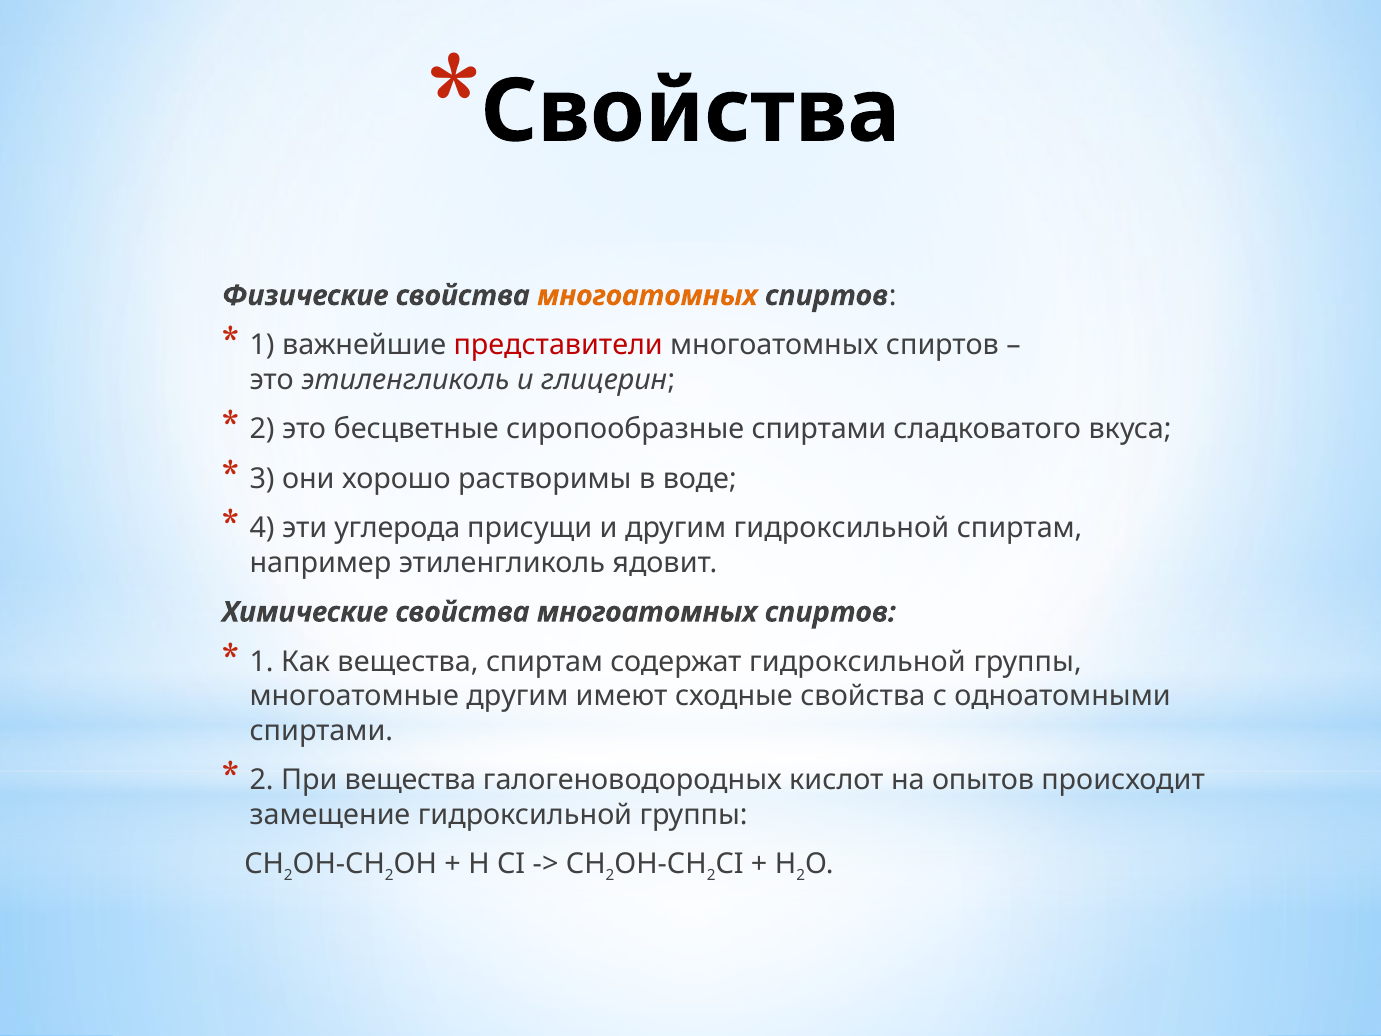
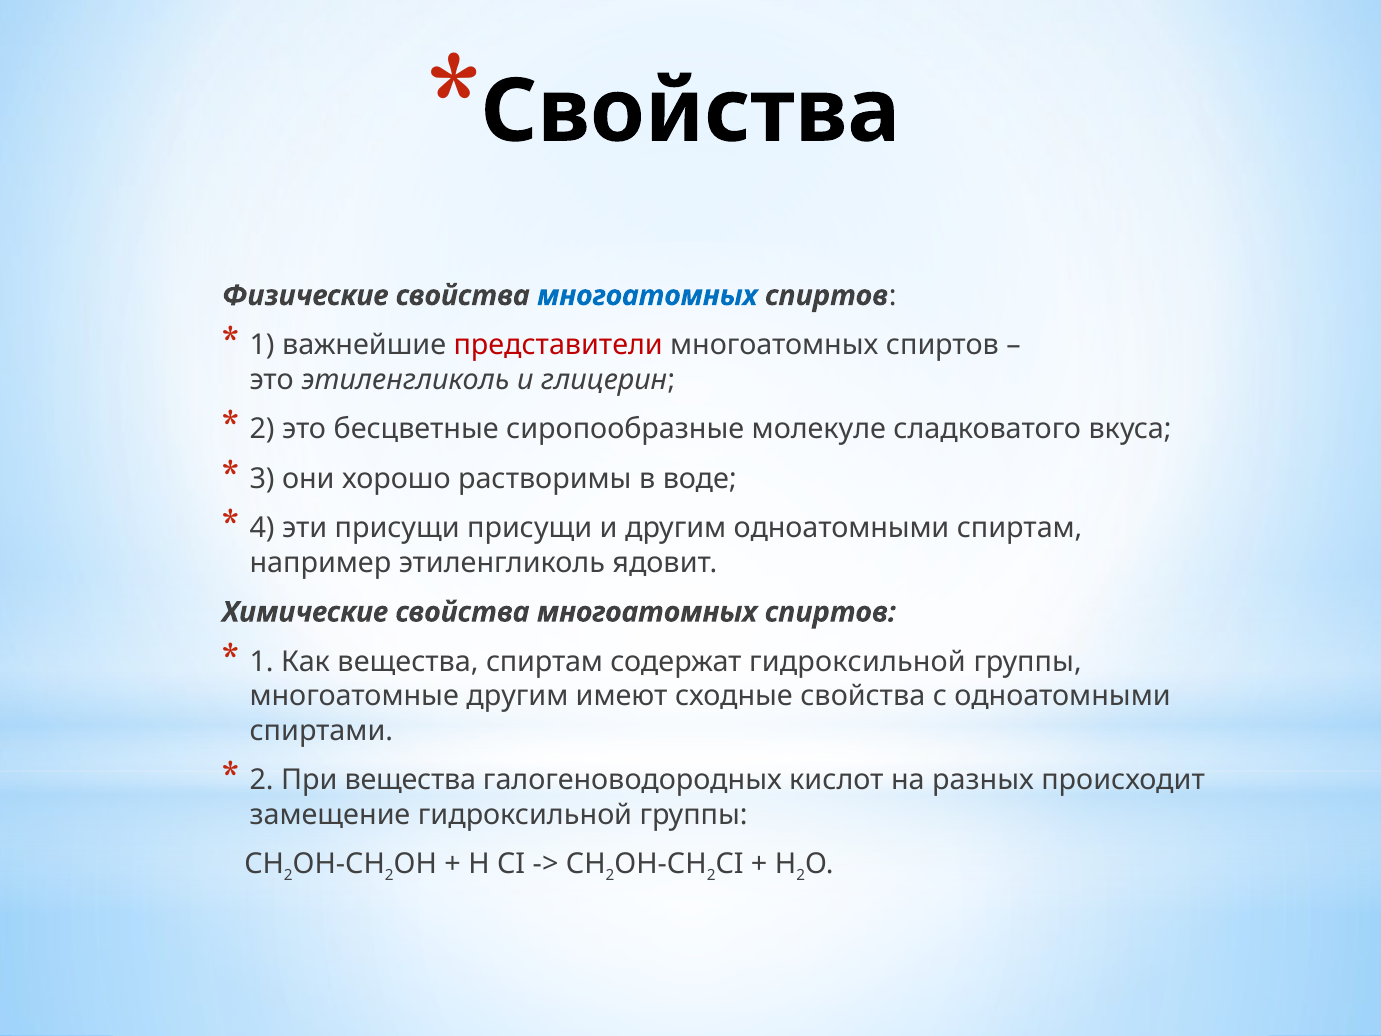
многоатомных colour: orange -> blue (647, 296)
сиропообразные спиртами: спиртами -> молекуле (819, 429)
эти углерода: углерода -> присущи (397, 528)
другим гидроксильной: гидроксильной -> одноатомными (842, 528)
опытов: опытов -> разных (983, 780)
